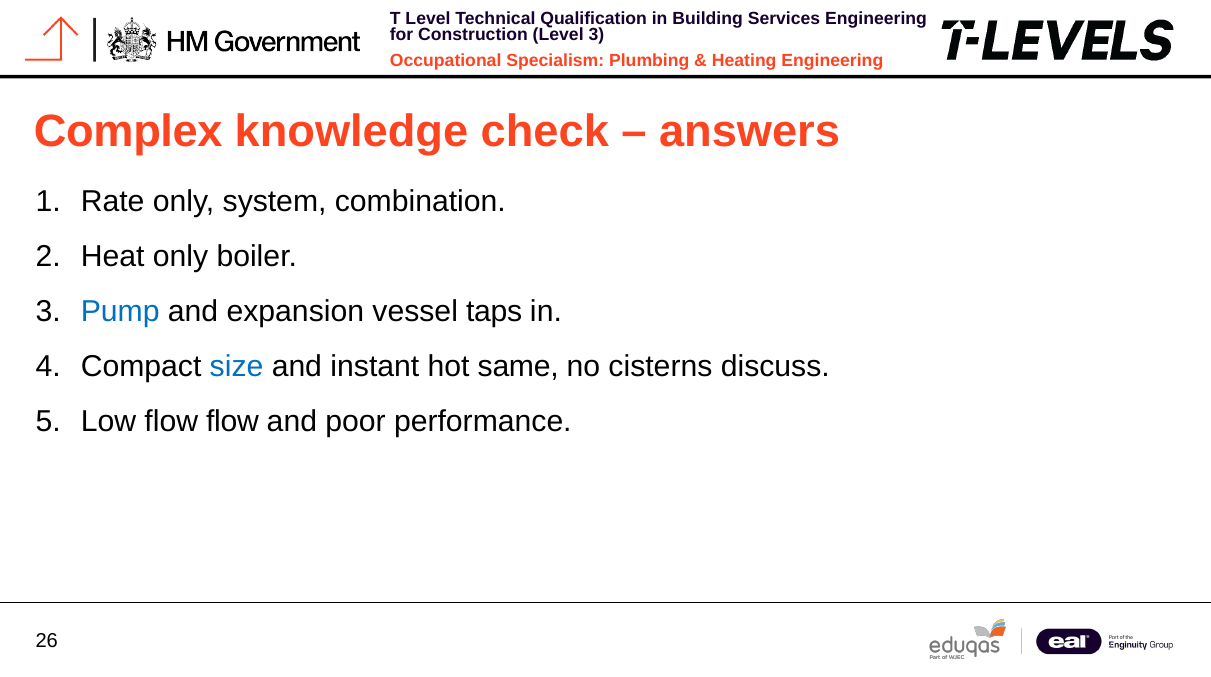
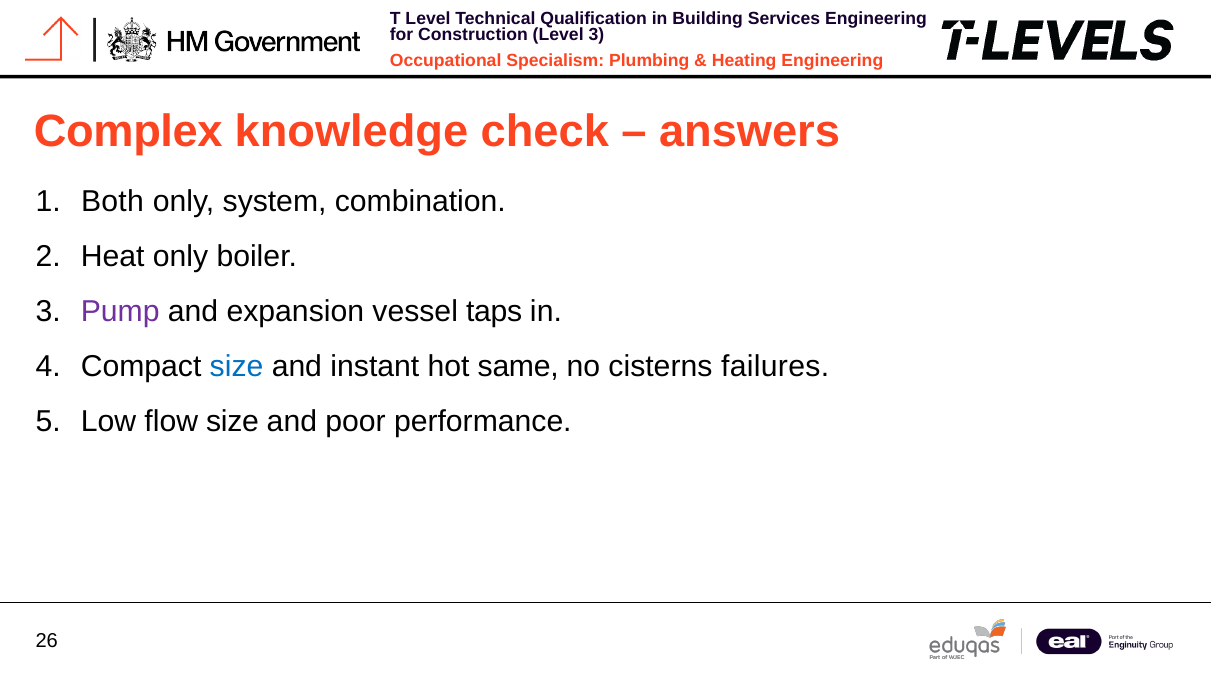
Rate: Rate -> Both (112, 202)
Pump colour: blue -> purple (120, 312)
discuss: discuss -> failures (775, 366)
flow flow: flow -> size (233, 421)
